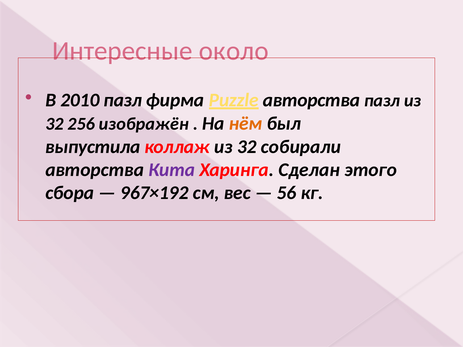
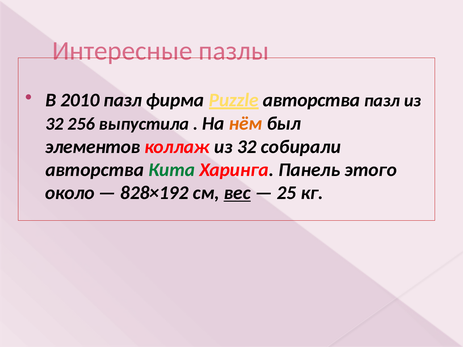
около: около -> пазлы (234, 51)
изображён: изображён -> выпустила (144, 124)
выпустила: выпустила -> элементов (93, 147)
Кита colour: purple -> green (172, 170)
Сделан: Сделан -> Панель (309, 170)
сбора: сбора -> около (70, 193)
967×192: 967×192 -> 828×192 (154, 193)
вес underline: none -> present (237, 193)
56: 56 -> 25 (287, 193)
